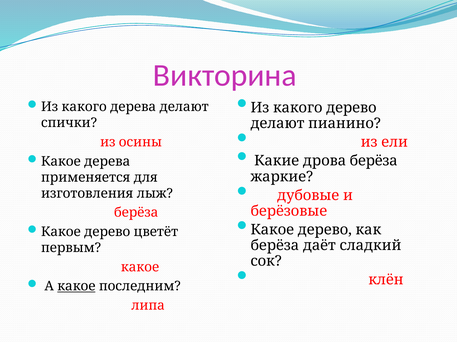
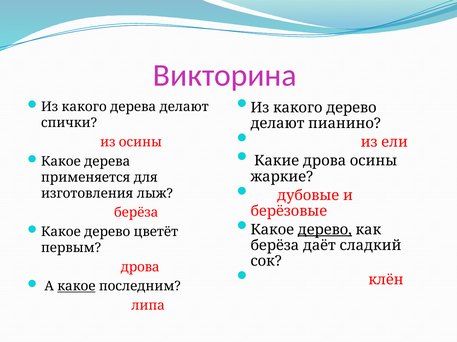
дрова берёза: берёза -> осины (374, 161)
дерево underline: none -> present (325, 230)
какое: какое -> дрова (140, 268)
